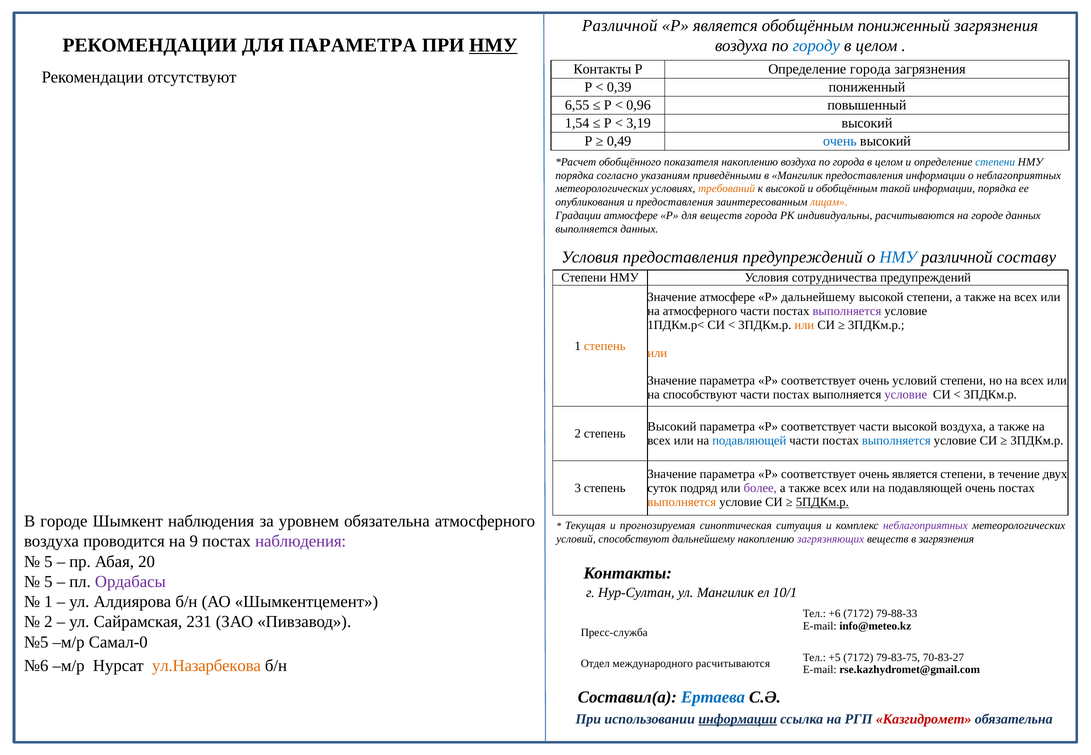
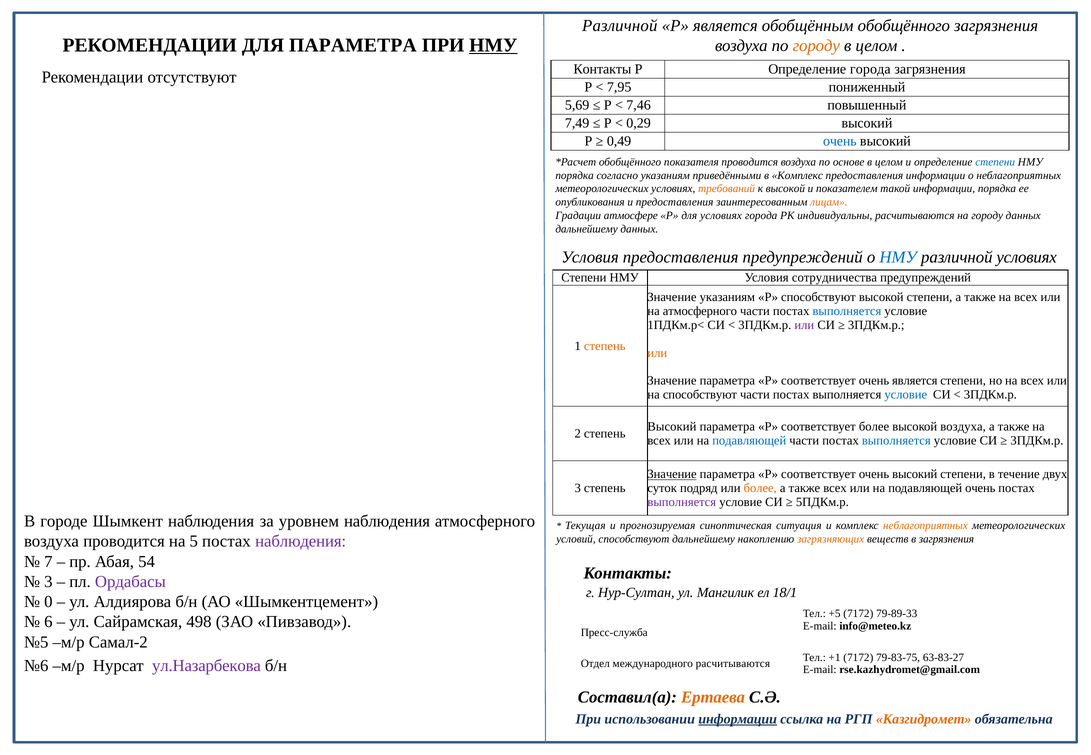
обобщённым пониженный: пониженный -> обобщённого (904, 26)
городу colour: blue -> orange (816, 46)
0,39: 0,39 -> 7,95 (619, 87)
6,55: 6,55 -> 5,69 (577, 105)
0,96: 0,96 -> 7,46 (639, 105)
1,54: 1,54 -> 7,49 (577, 123)
3,19: 3,19 -> 0,29 (639, 123)
показателя накоплению: накоплению -> проводится (750, 162)
по города: города -> основе (849, 162)
в Мангилик: Мангилик -> Комплекс (797, 175)
и обобщённым: обобщённым -> показателем (847, 189)
для веществ: веществ -> условиях (721, 216)
на городе: городе -> городу (987, 216)
выполняется: выполняется -> дальнейшему (587, 229)
различной составу: составу -> условиях (1027, 257)
Значение атмосфере: атмосфере -> указаниям (727, 297)
Р дальнейшему: дальнейшему -> способствуют (818, 297)
выполняется colour: purple -> blue (847, 311)
или colour: orange -> purple (804, 325)
очень условий: условий -> является (915, 381)
условие colour: purple -> blue (906, 395)
соответствует части: части -> более (874, 427)
Значение underline: none -> present (672, 475)
соответствует очень является: является -> высокий (915, 475)
более colour: purple -> orange (760, 488)
выполняется colour: orange -> purple (682, 502)
5ПДКм.р underline: present -> none (822, 502)
уровнем обязательна: обязательна -> наблюдения (387, 521)
неблагоприятных colour: purple -> orange (925, 526)
9: 9 -> 5 (194, 542)
загрязняющих colour: purple -> orange (831, 539)
5: 5 -> 7 (48, 562)
20: 20 -> 54 (147, 562)
5: 5 -> 3 (48, 582)
10/1: 10/1 -> 18/1 (785, 593)
1: 1 -> 0 (48, 602)
+6: +6 -> +5 (835, 614)
79-88-33: 79-88-33 -> 79-89-33 (897, 614)
2: 2 -> 6 (48, 622)
231: 231 -> 498 (199, 622)
Самал-0: Самал-0 -> Самал-2 (118, 642)
+5: +5 -> +1 (835, 658)
70-83-27: 70-83-27 -> 63-83-27 (943, 658)
ул.Назарбекова colour: orange -> purple (206, 666)
Ертаева colour: blue -> orange (713, 697)
Казгидромет colour: red -> orange (924, 719)
